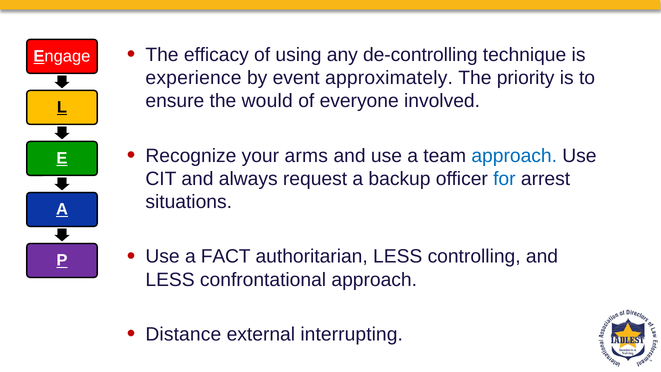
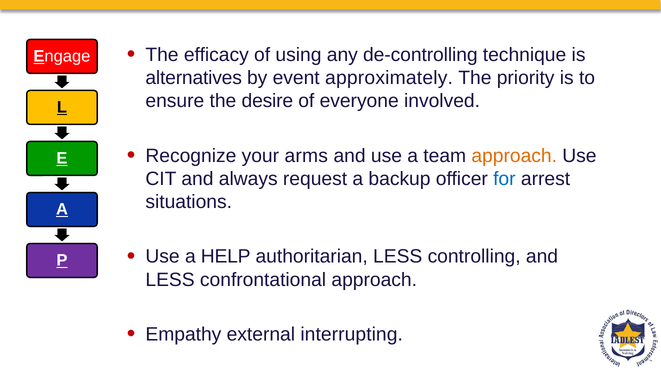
experience: experience -> alternatives (194, 78)
would: would -> desire (267, 101)
approach colour: blue -> orange (514, 156)
FACT: FACT -> HELP (226, 256)
Distance: Distance -> Empathy (183, 334)
